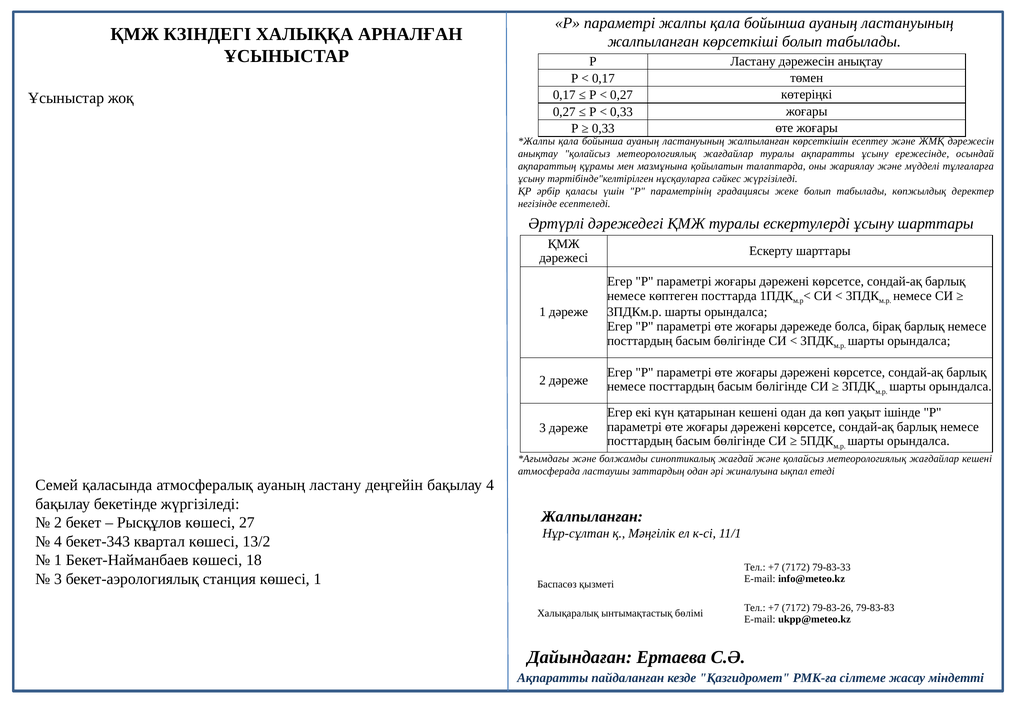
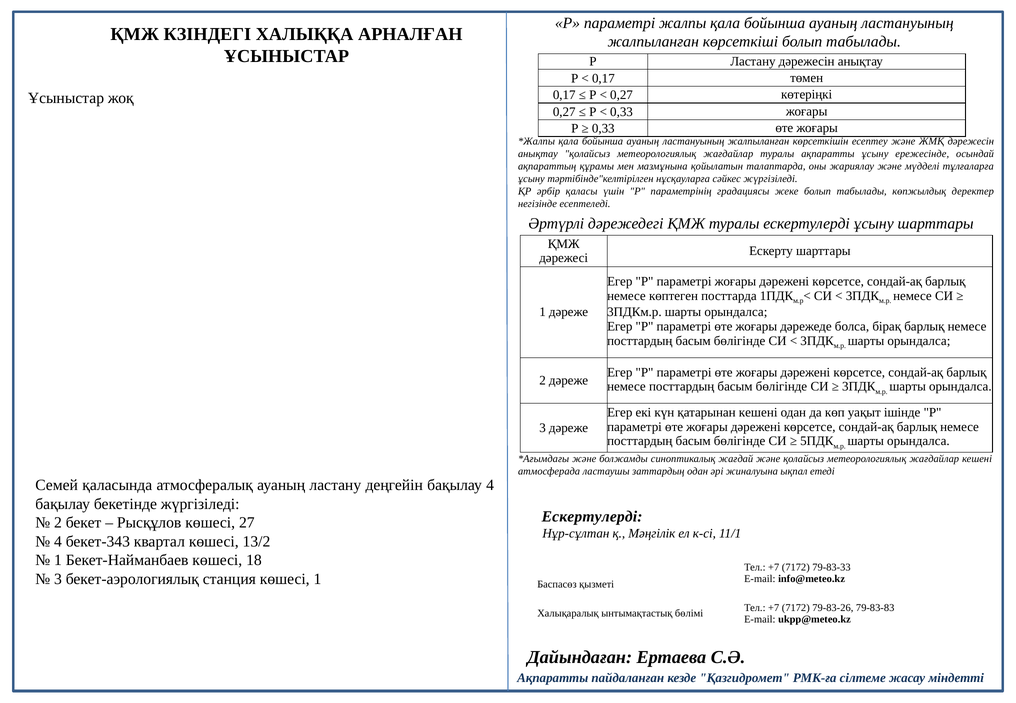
Жалпыланған: Жалпыланған -> Ескертулерді (592, 517)
